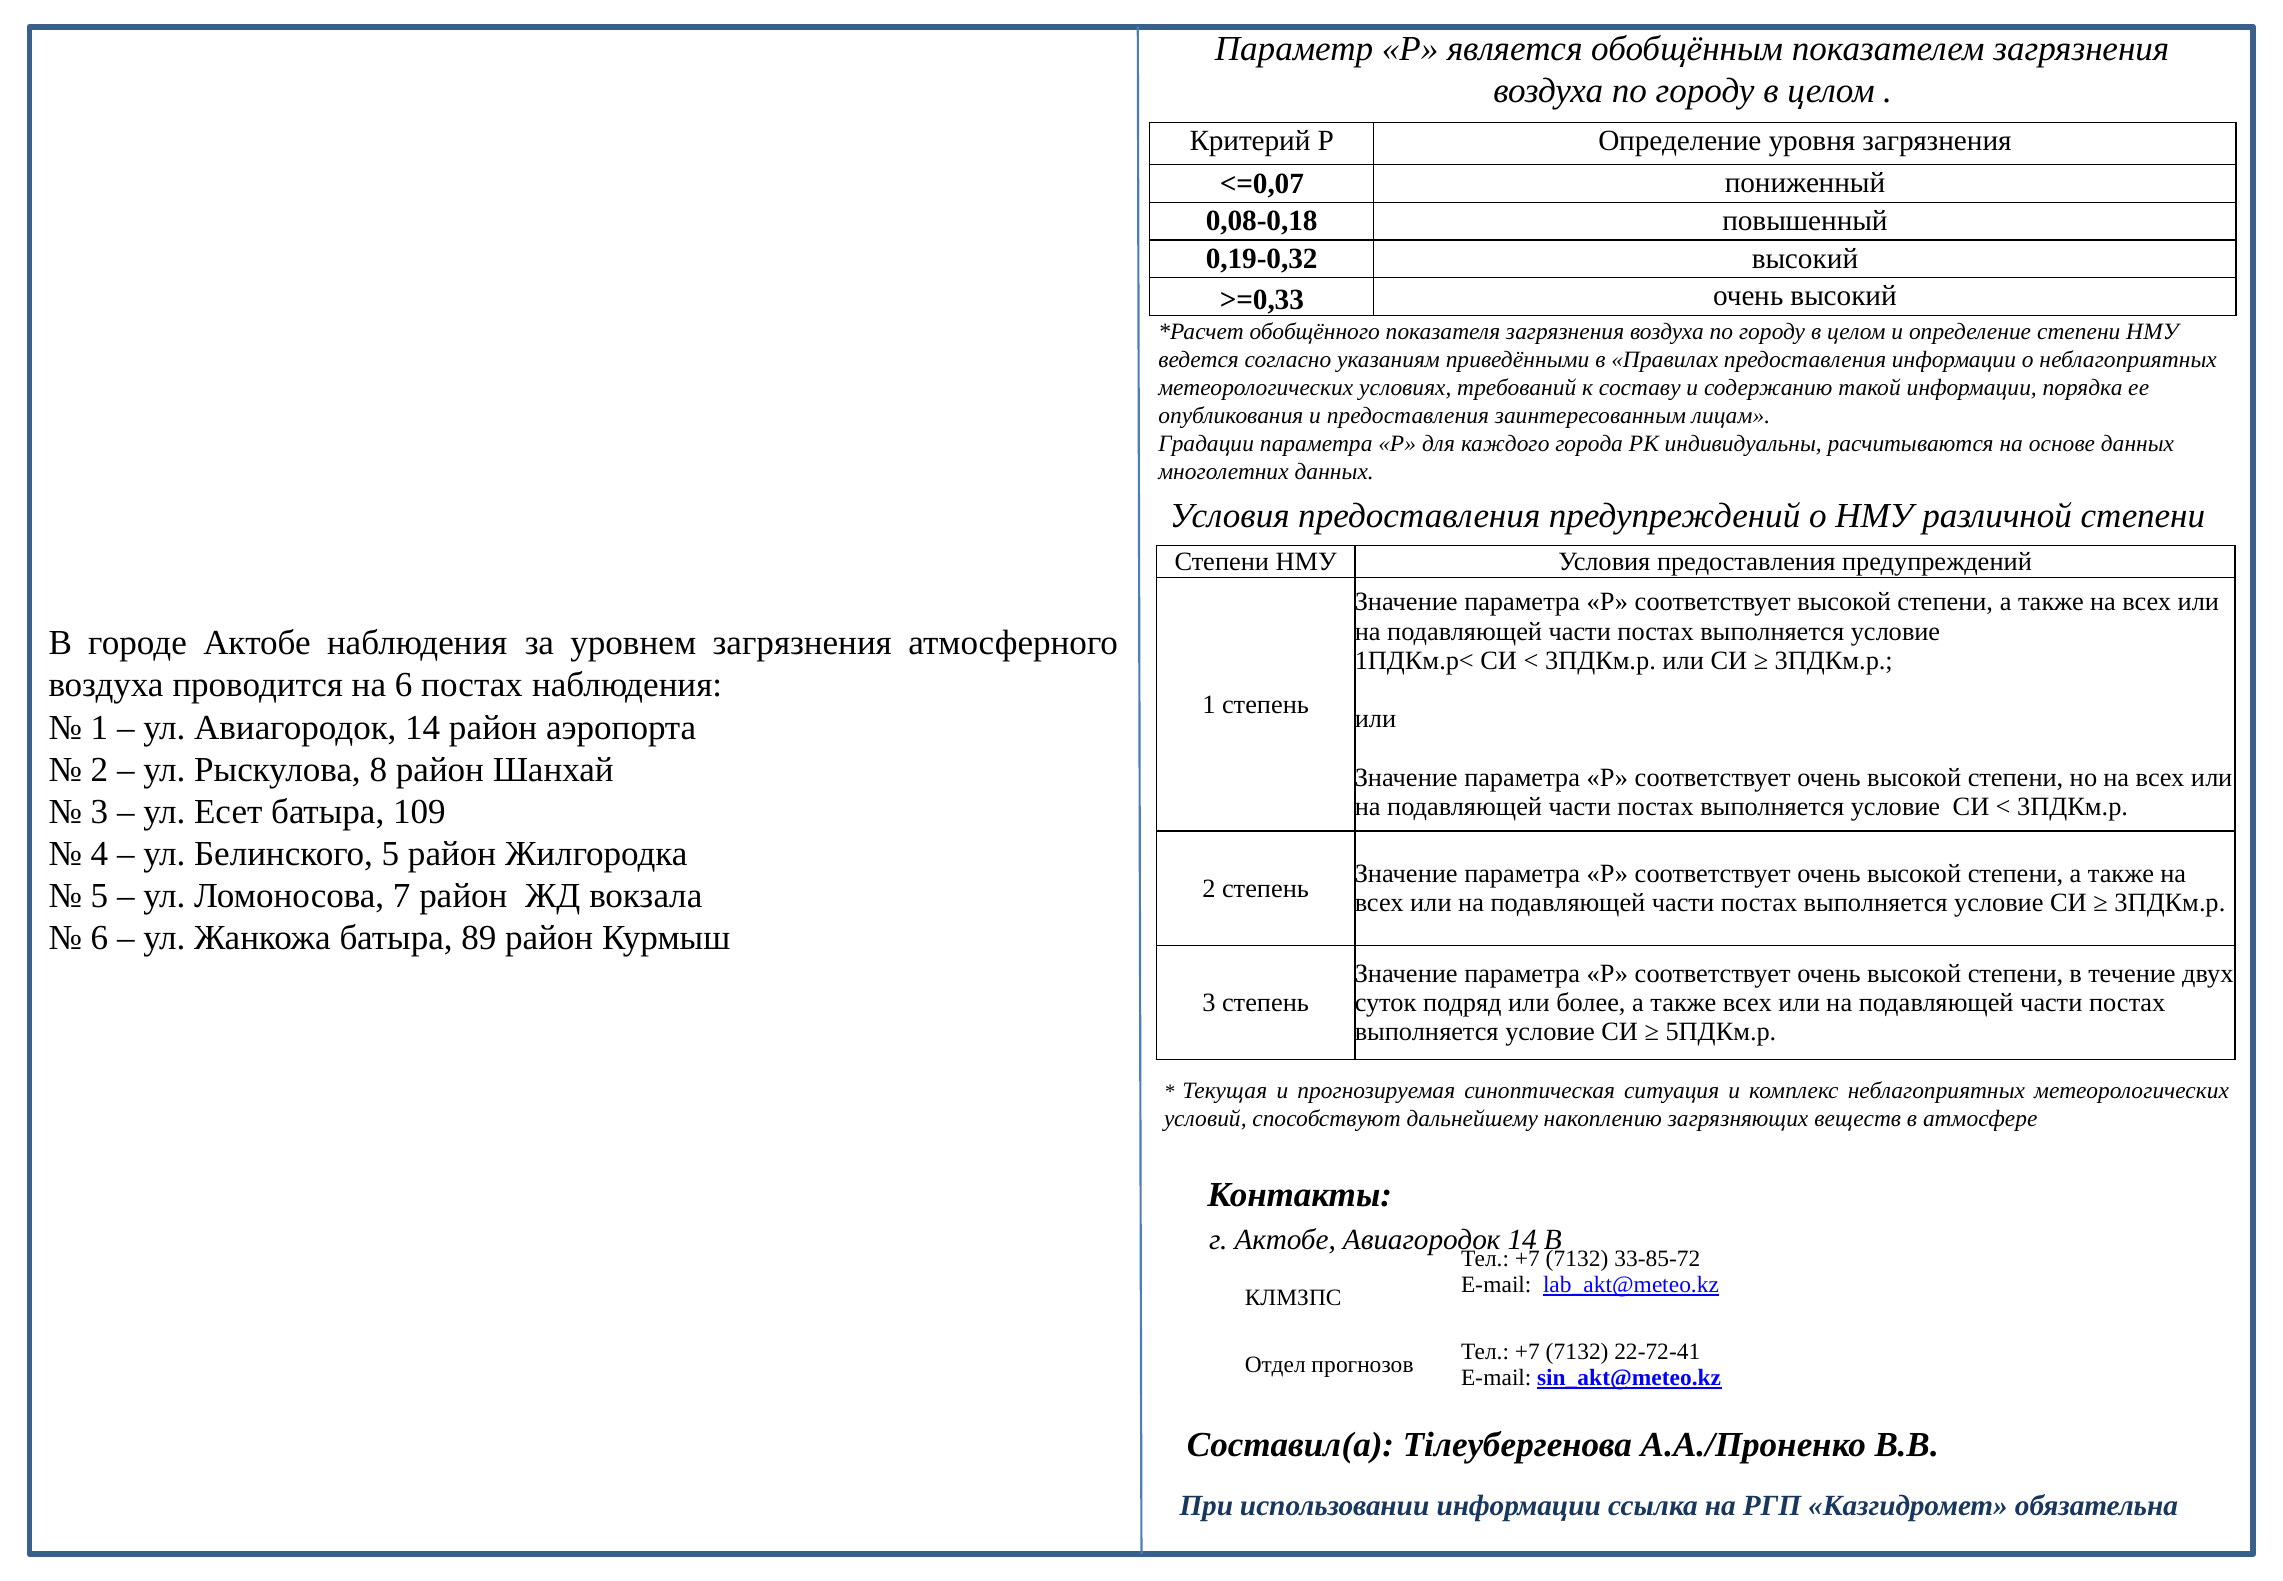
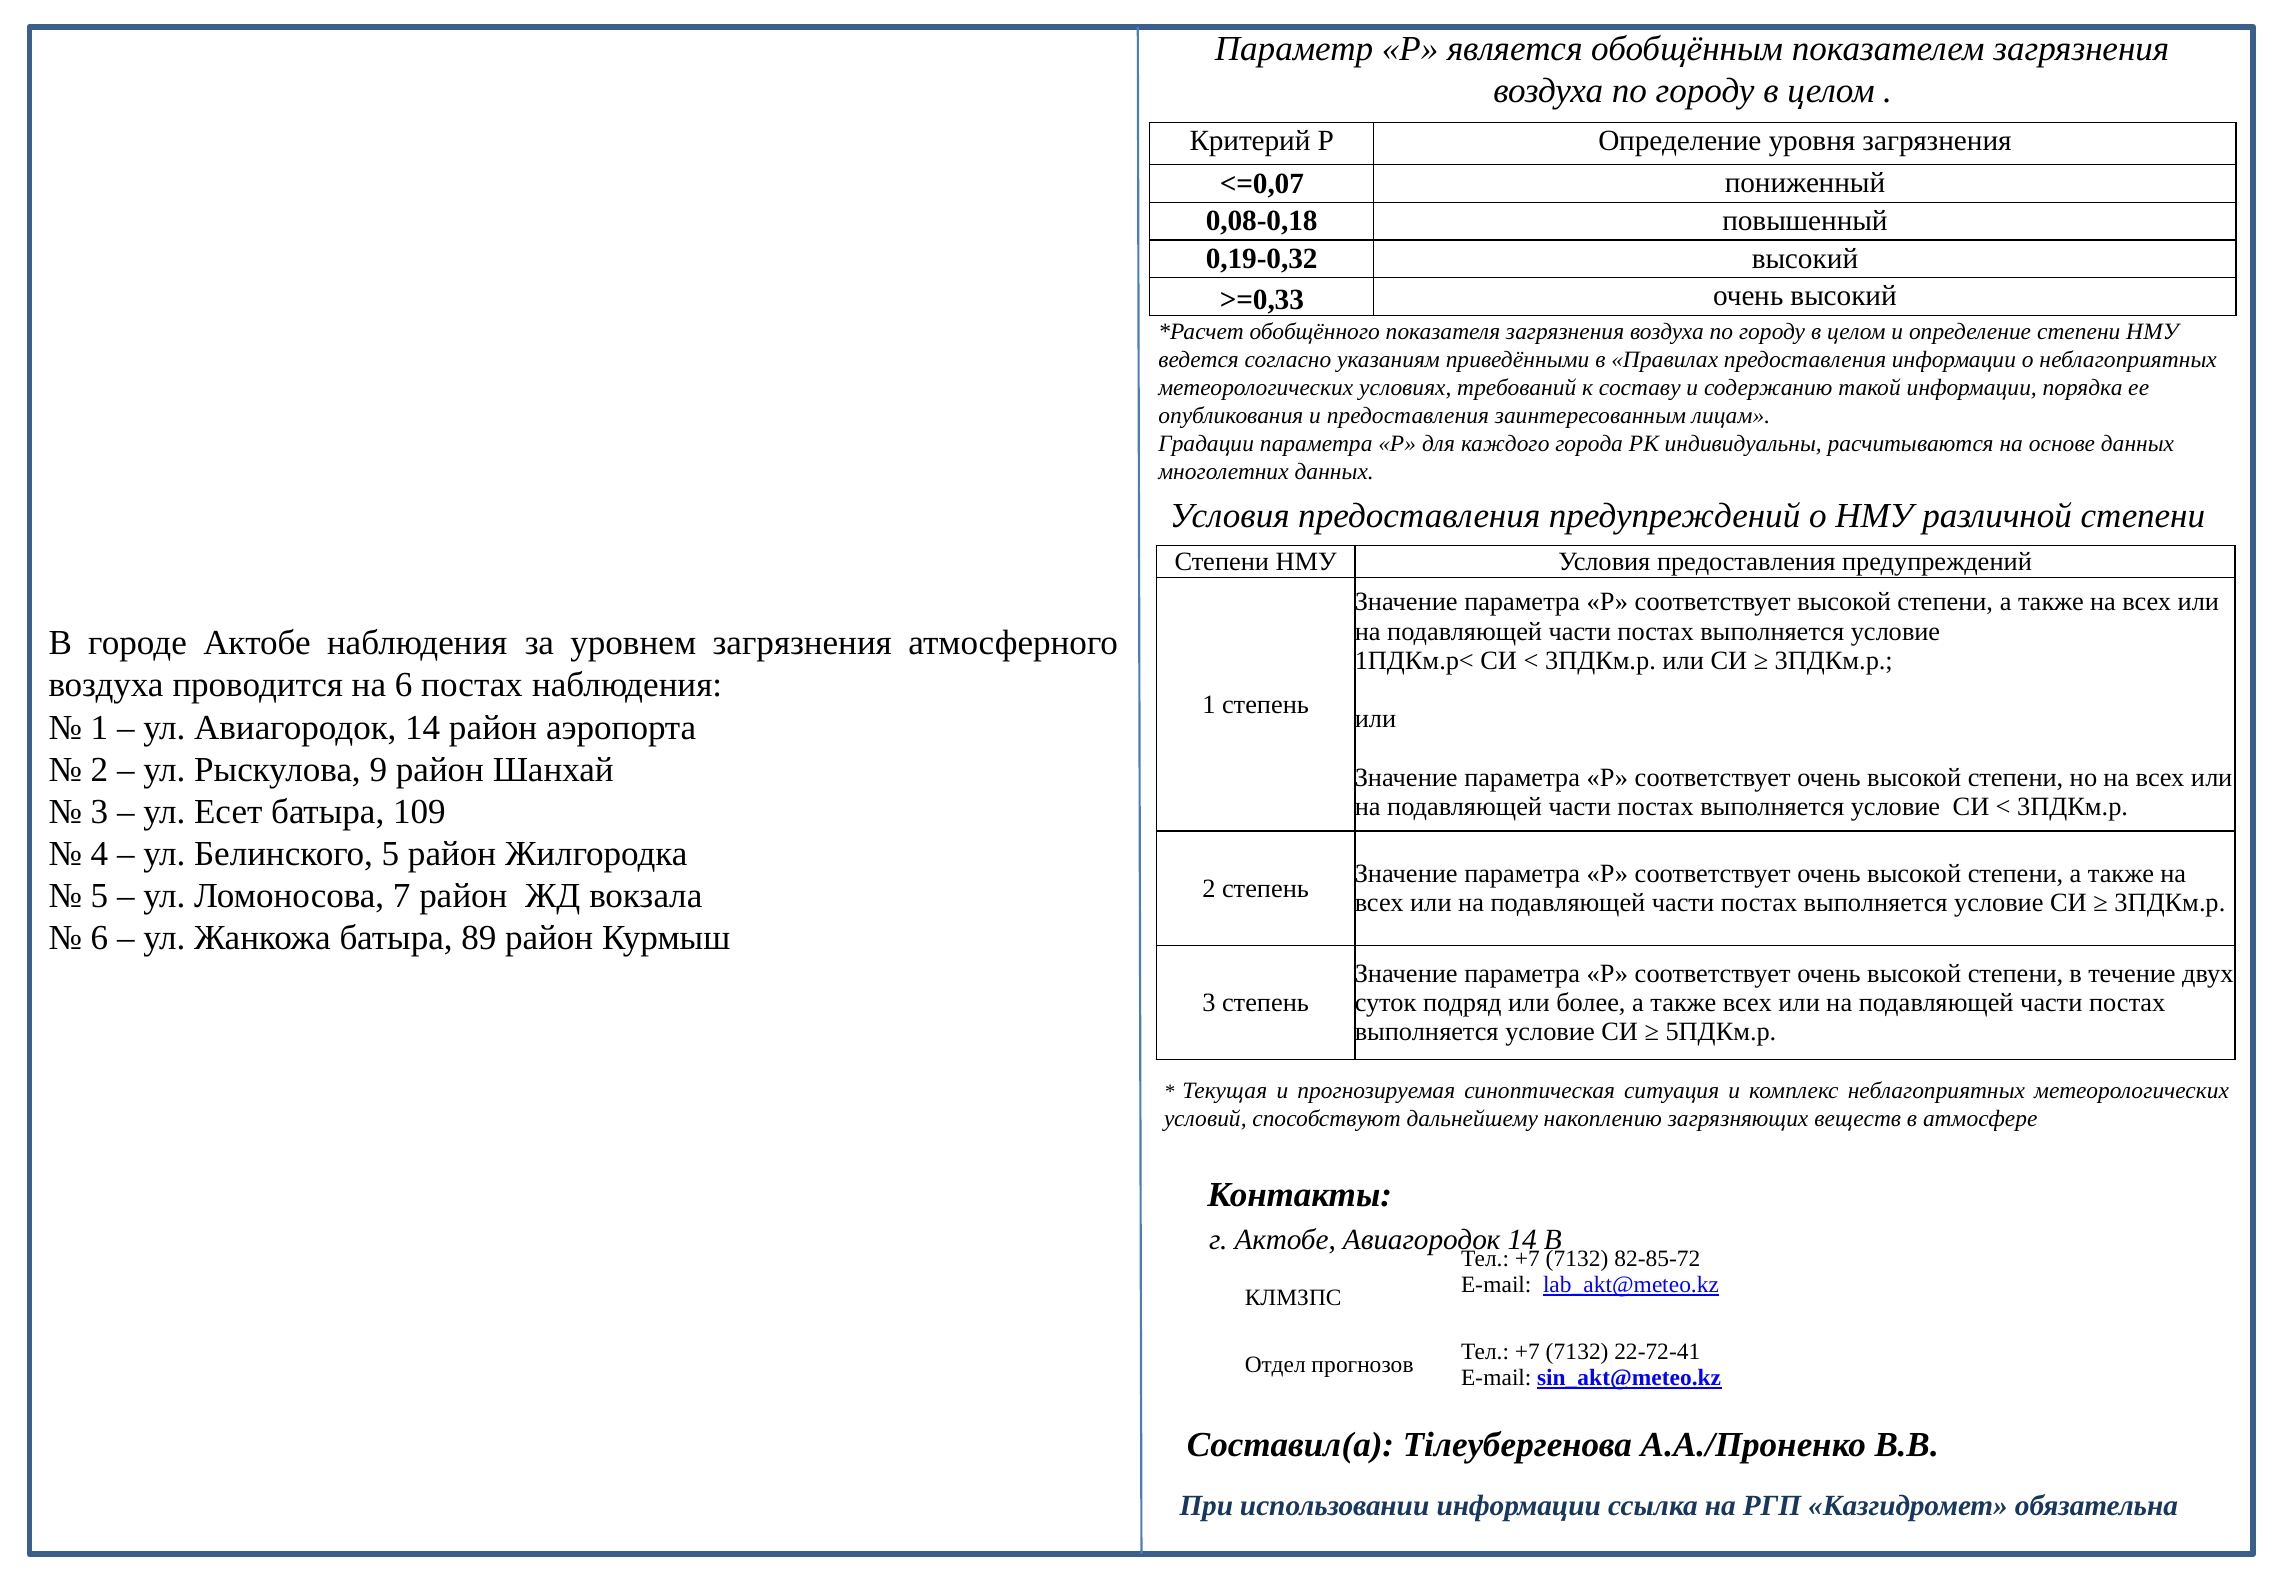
8: 8 -> 9 (378, 769)
33-85-72: 33-85-72 -> 82-85-72 (1657, 1258)
